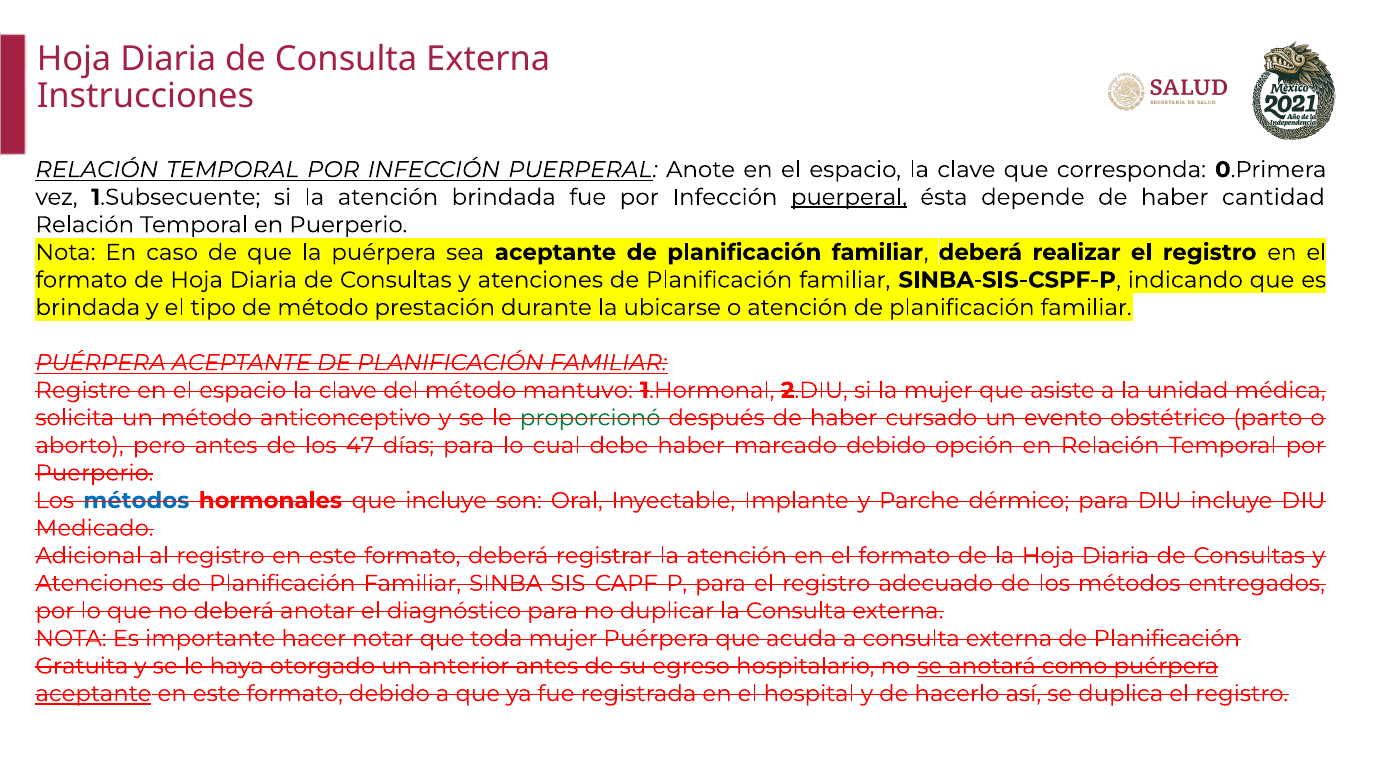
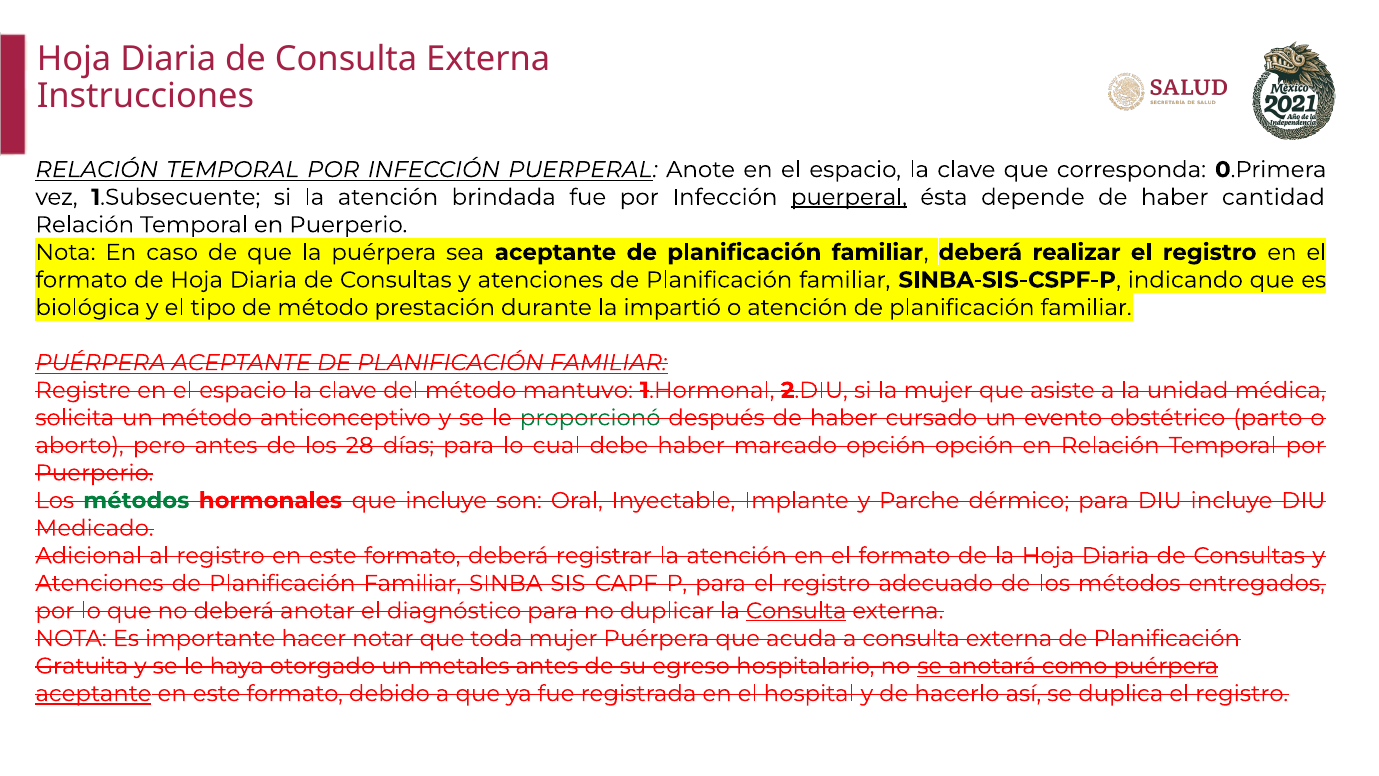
brindada: brindada -> biológica (88, 307)
ubicarse: ubicarse -> impartió (672, 307)
47: 47 -> 28 (360, 445)
marcado debido: debido -> opción (886, 445)
métodos colour: blue -> green (136, 500)
Consulta underline: none -> present (796, 611)
anterior: anterior -> metales (464, 666)
